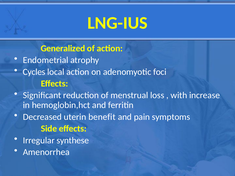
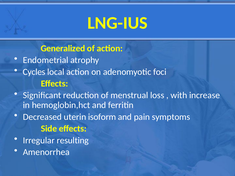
benefit: benefit -> isoform (102, 117)
synthese: synthese -> resulting (73, 141)
